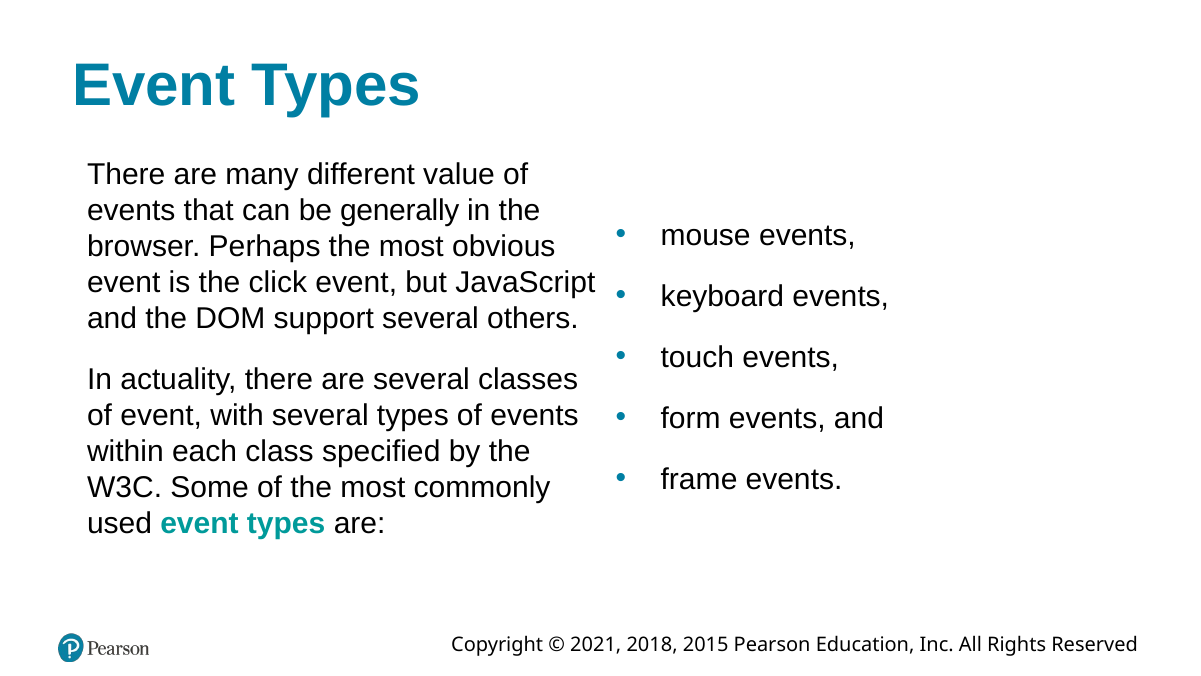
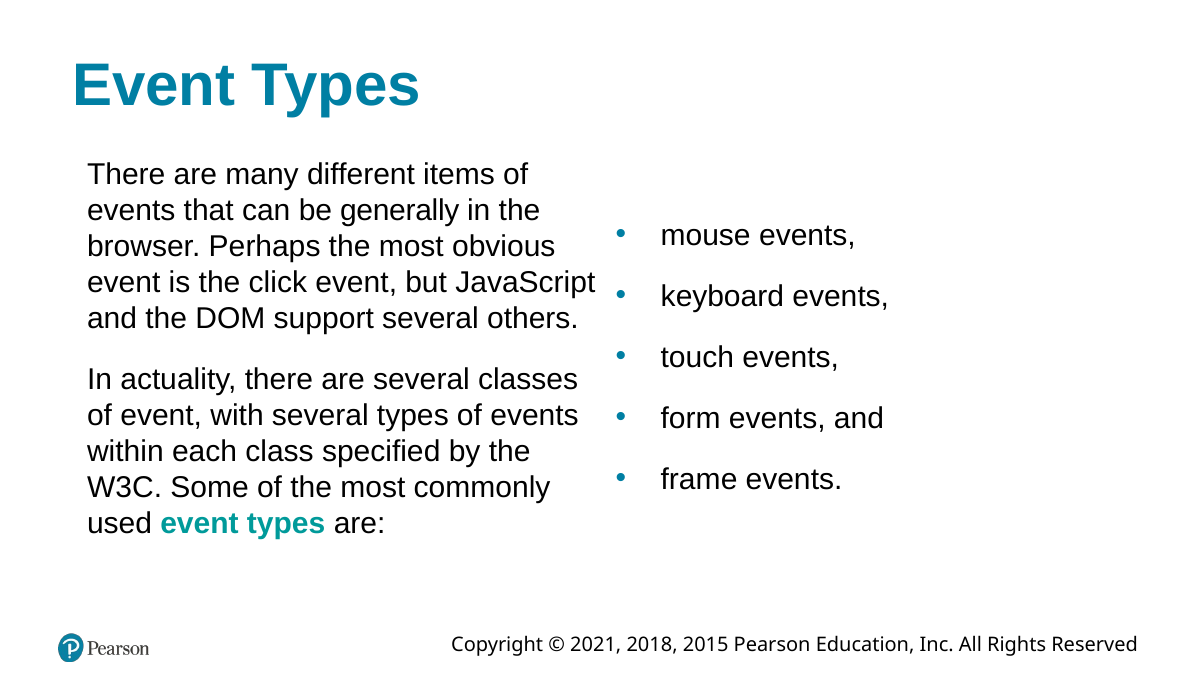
value: value -> items (459, 174)
